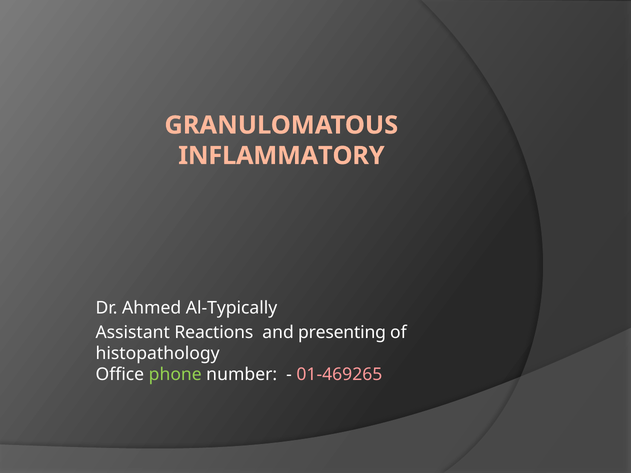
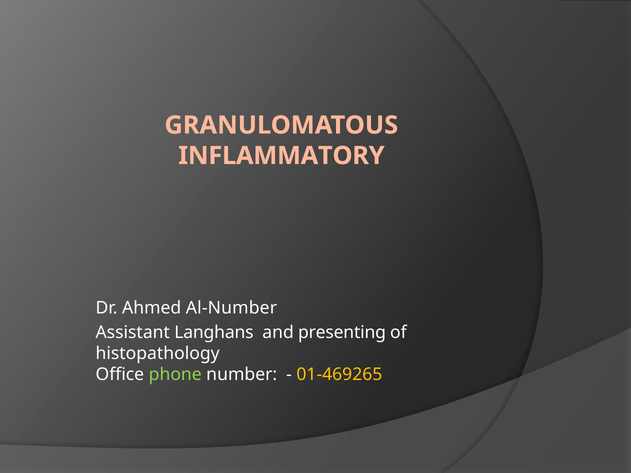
Al-Typically: Al-Typically -> Al-Number (231, 308)
Reactions: Reactions -> Langhans (214, 332)
01-469265 colour: pink -> yellow (339, 375)
